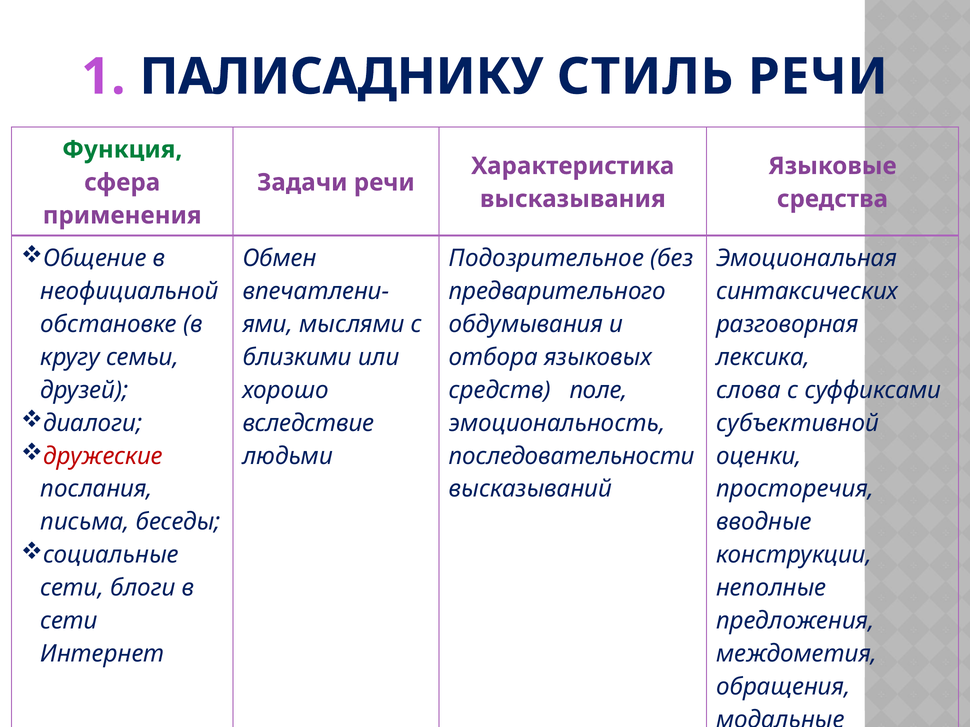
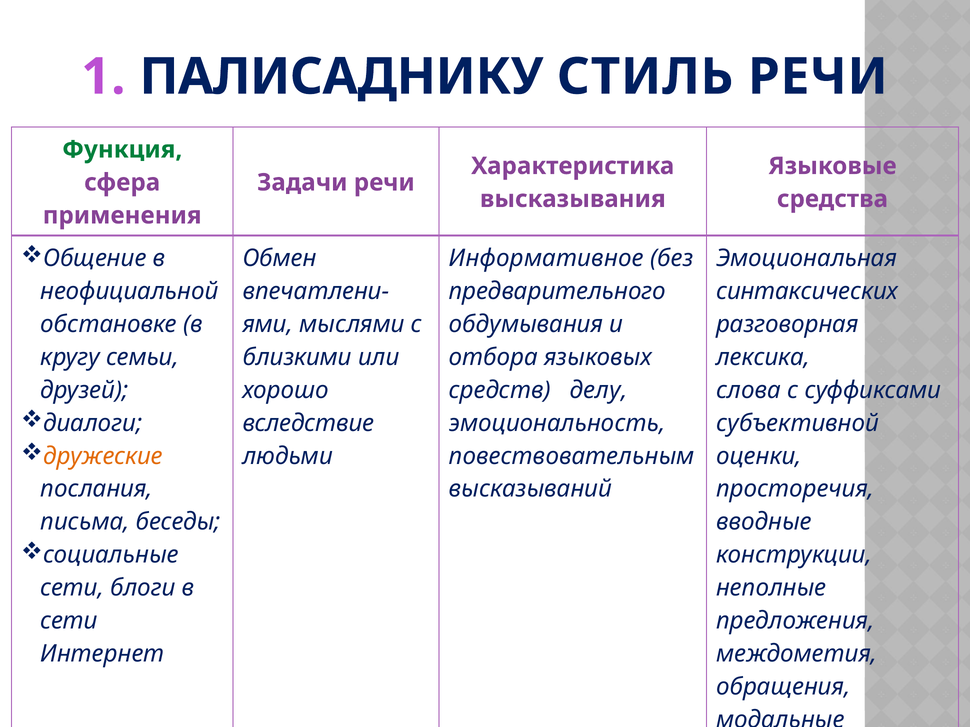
Подозрительное: Подозрительное -> Информативное (546, 258)
поле: поле -> делу (598, 390)
дружеские colour: red -> orange (103, 456)
последовательности: последовательности -> повествовательным (572, 456)
